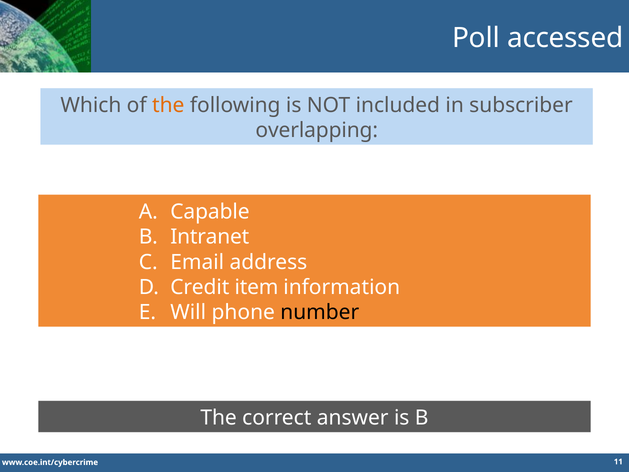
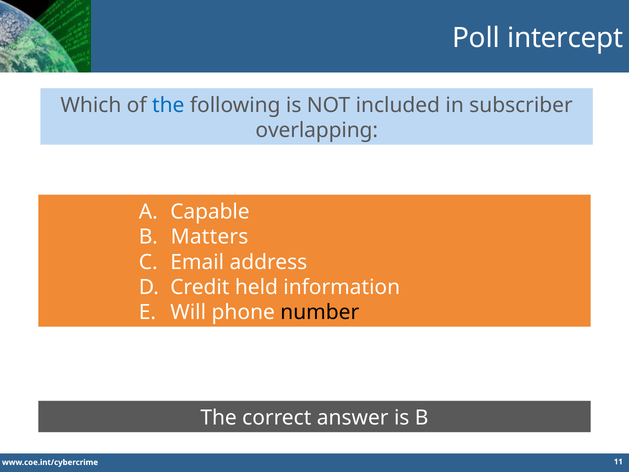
accessed: accessed -> intercept (565, 38)
the colour: orange -> blue (168, 105)
Intranet: Intranet -> Matters (210, 237)
item: item -> held (256, 287)
